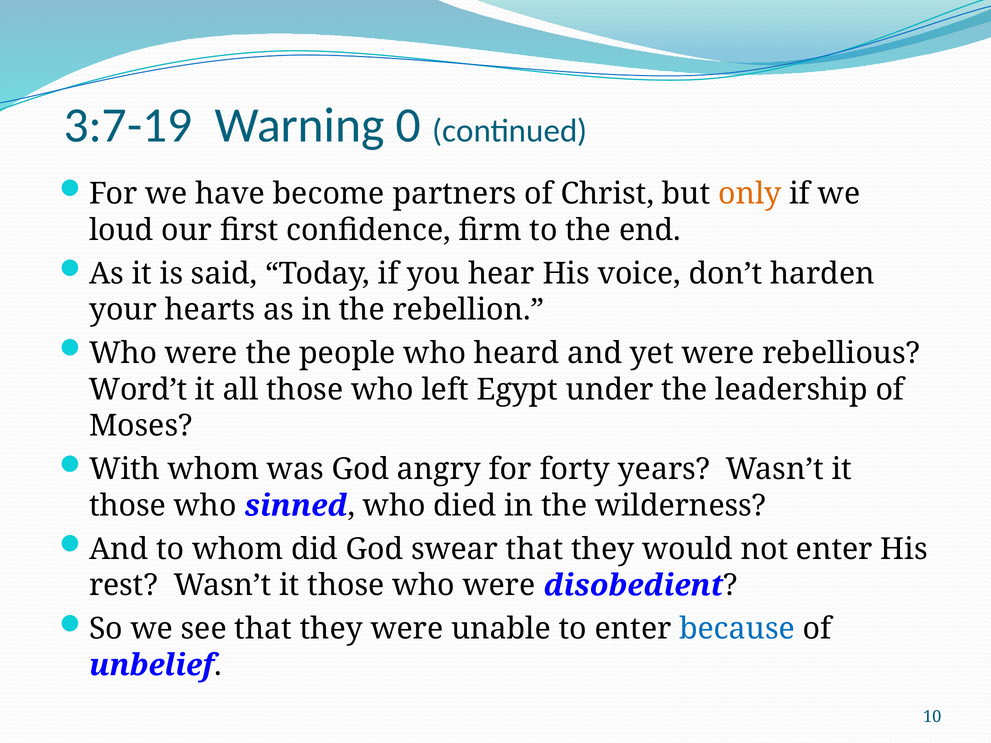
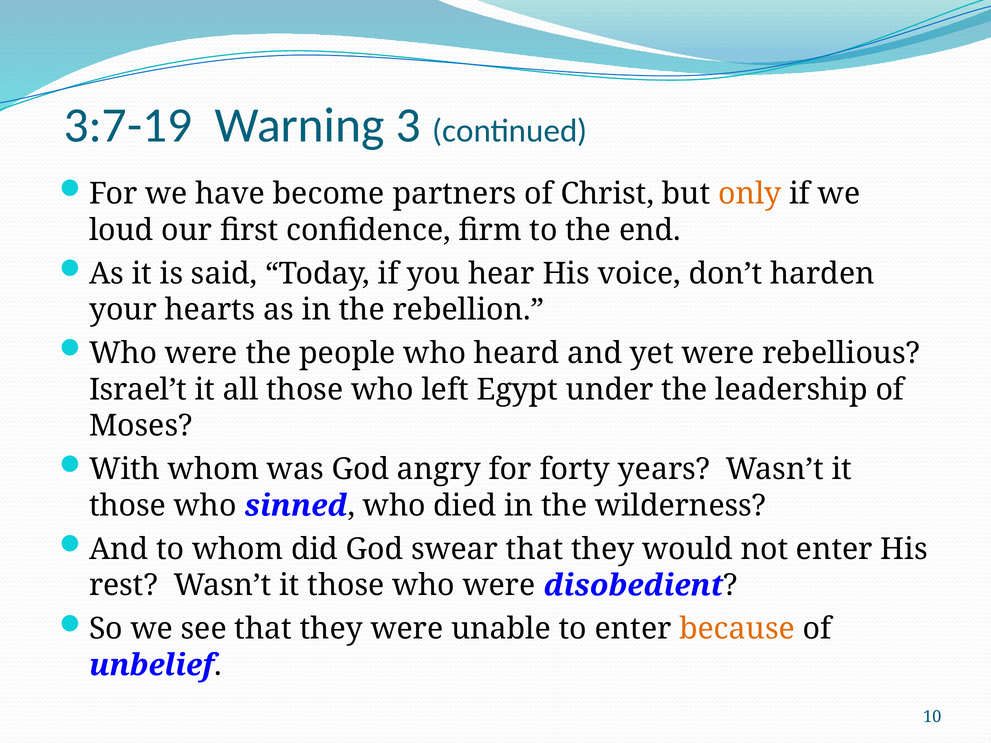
0: 0 -> 3 (408, 126)
Word’t: Word’t -> Israel’t (138, 390)
because colour: blue -> orange (737, 629)
